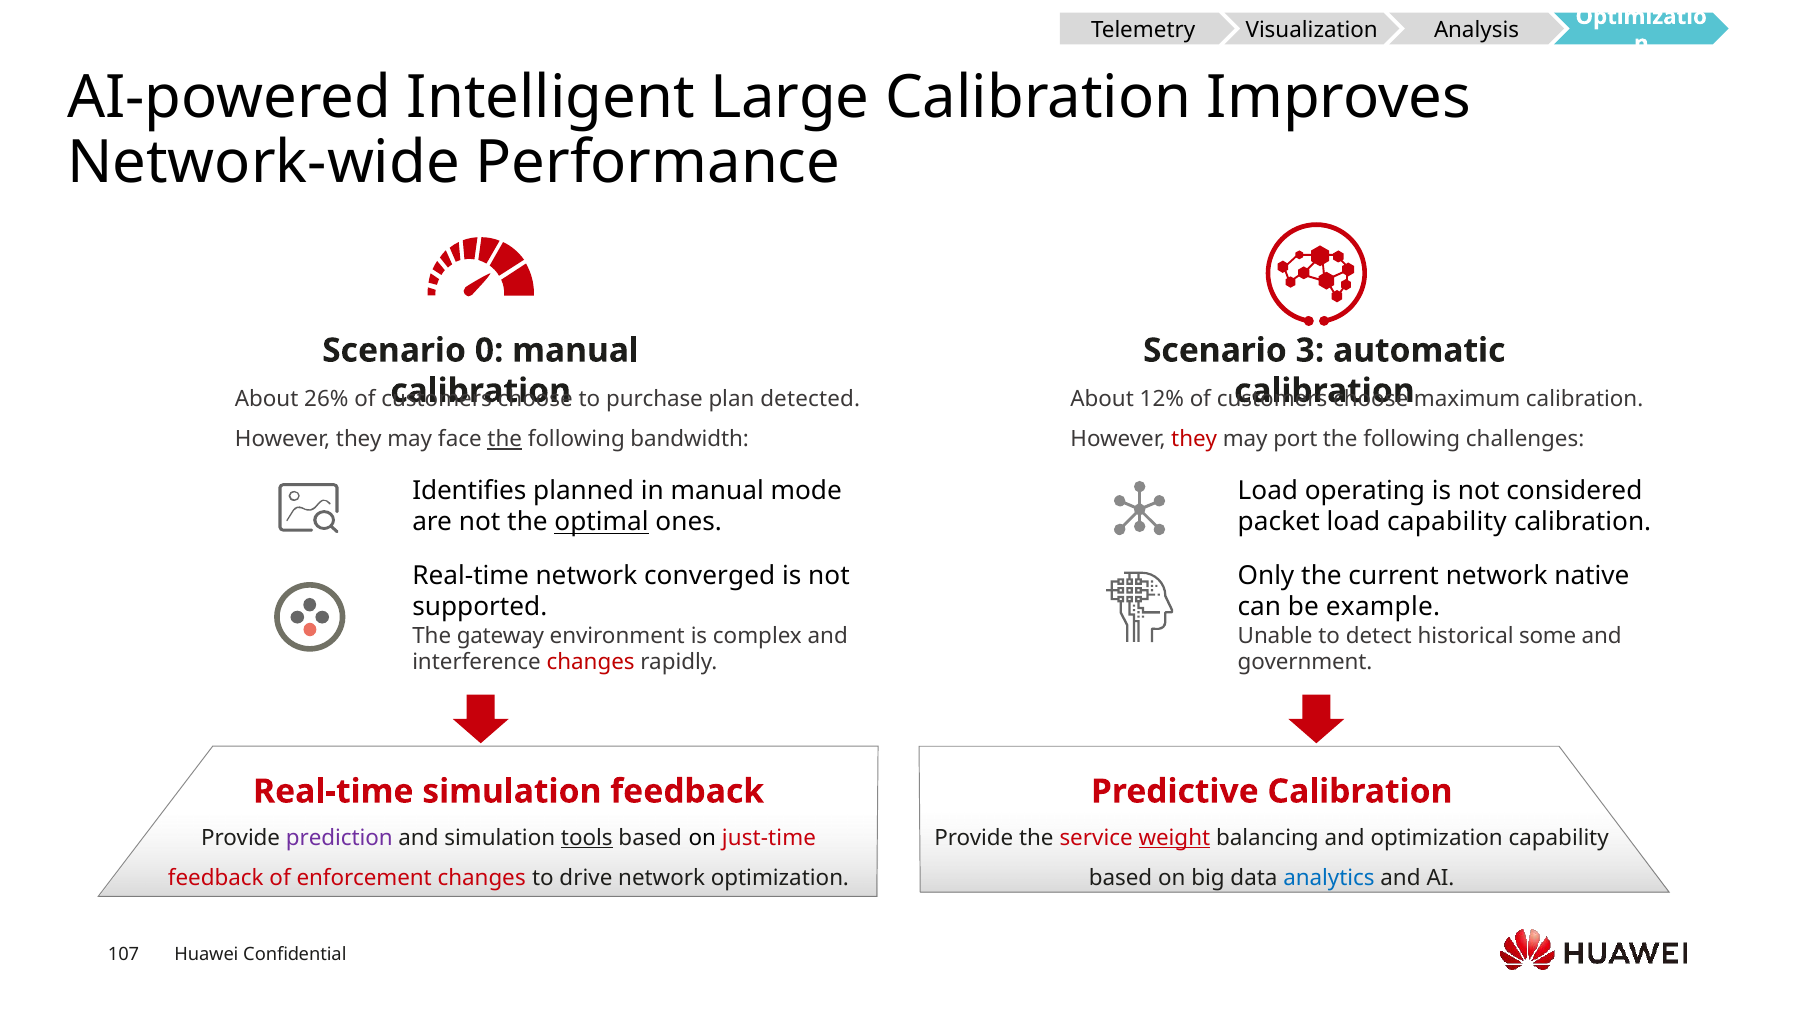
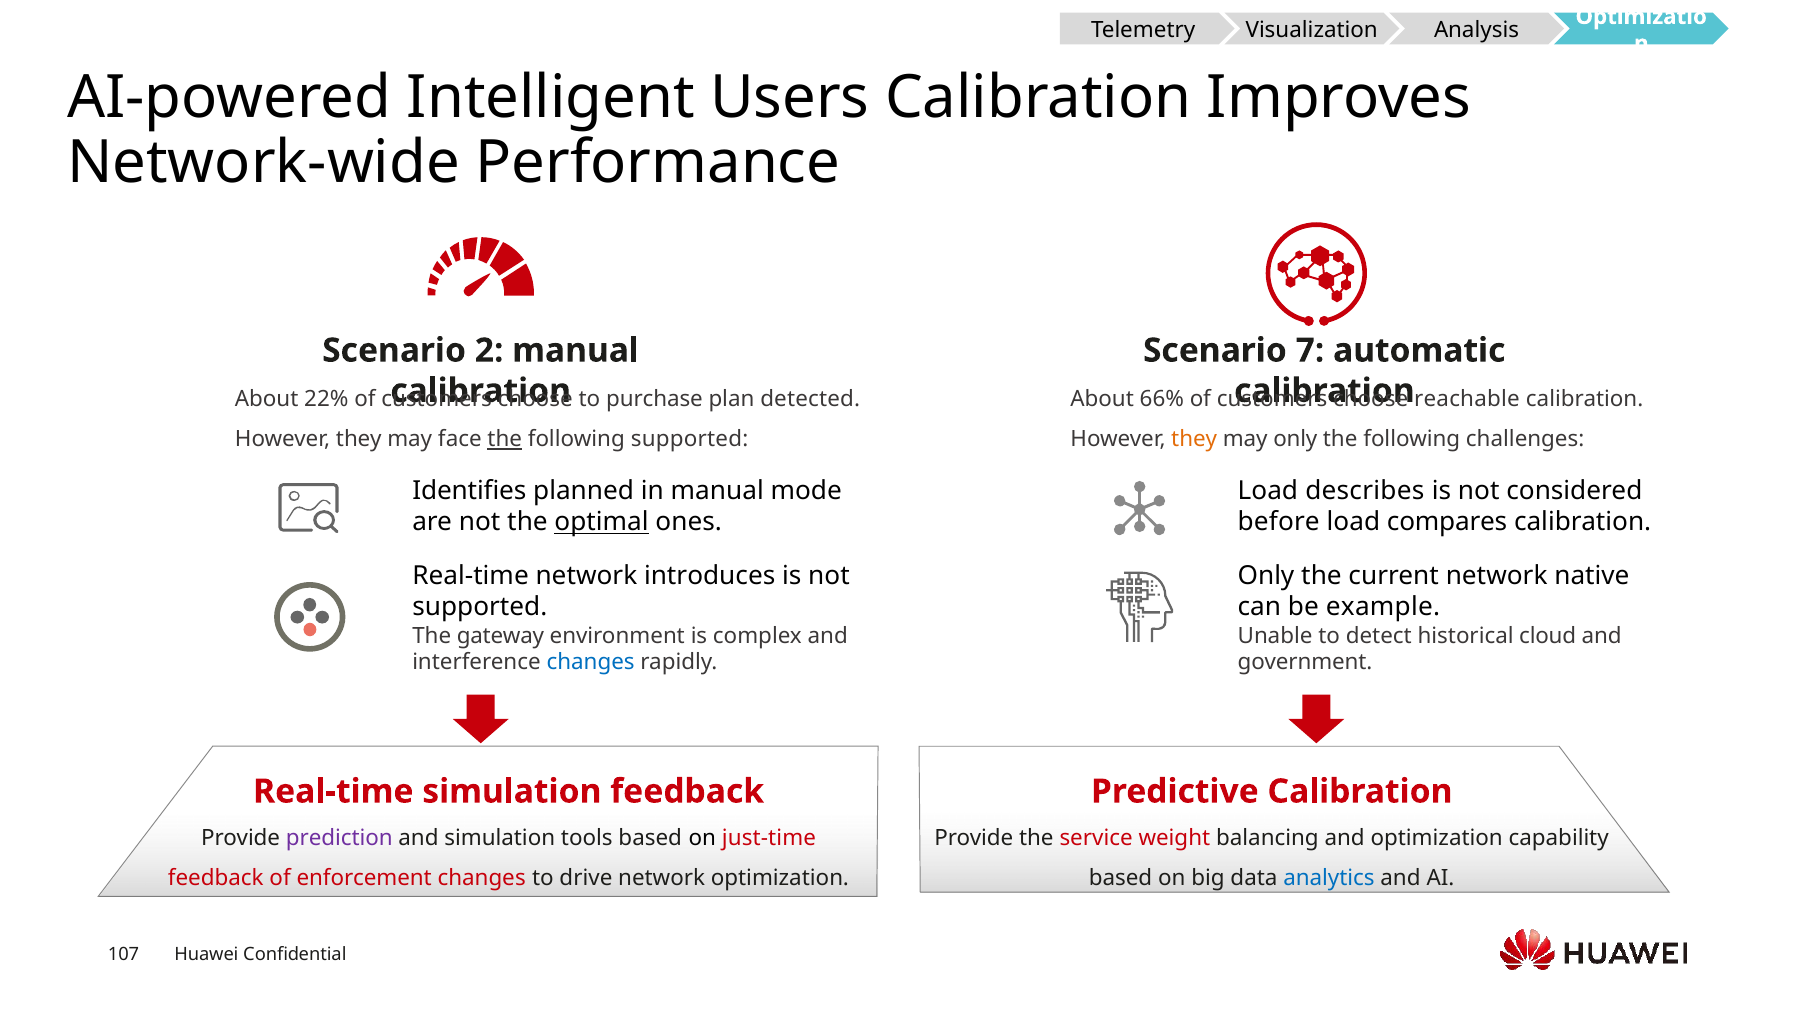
Large: Large -> Users (790, 98)
0: 0 -> 2 (489, 351)
3: 3 -> 7 (1310, 351)
26%: 26% -> 22% (326, 399)
12%: 12% -> 66% (1162, 399)
maximum: maximum -> reachable (1467, 399)
following bandwidth: bandwidth -> supported (690, 439)
they colour: red -> orange (1194, 439)
may port: port -> only (1295, 439)
operating: operating -> describes (1365, 491)
packet: packet -> before (1279, 522)
load capability: capability -> compares (1447, 522)
converged: converged -> introduces (710, 575)
some: some -> cloud (1548, 636)
changes colour: red -> blue (591, 663)
tools underline: present -> none (587, 838)
weight underline: present -> none (1174, 838)
